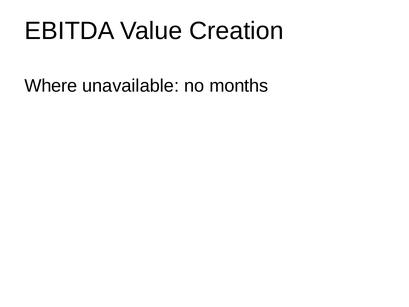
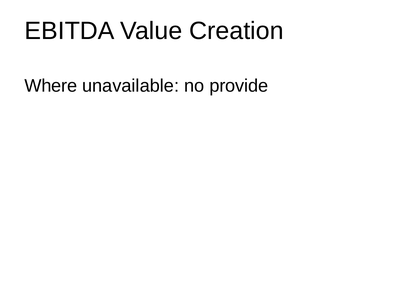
months: months -> provide (239, 86)
